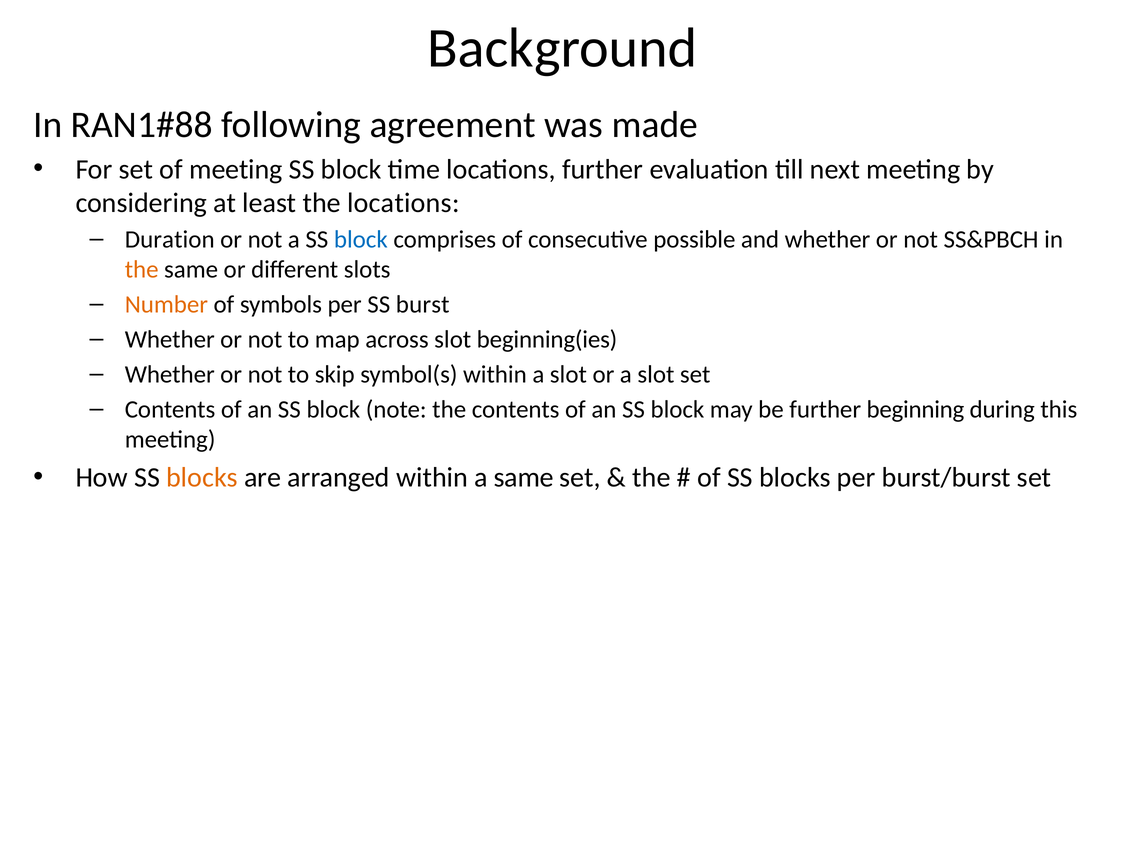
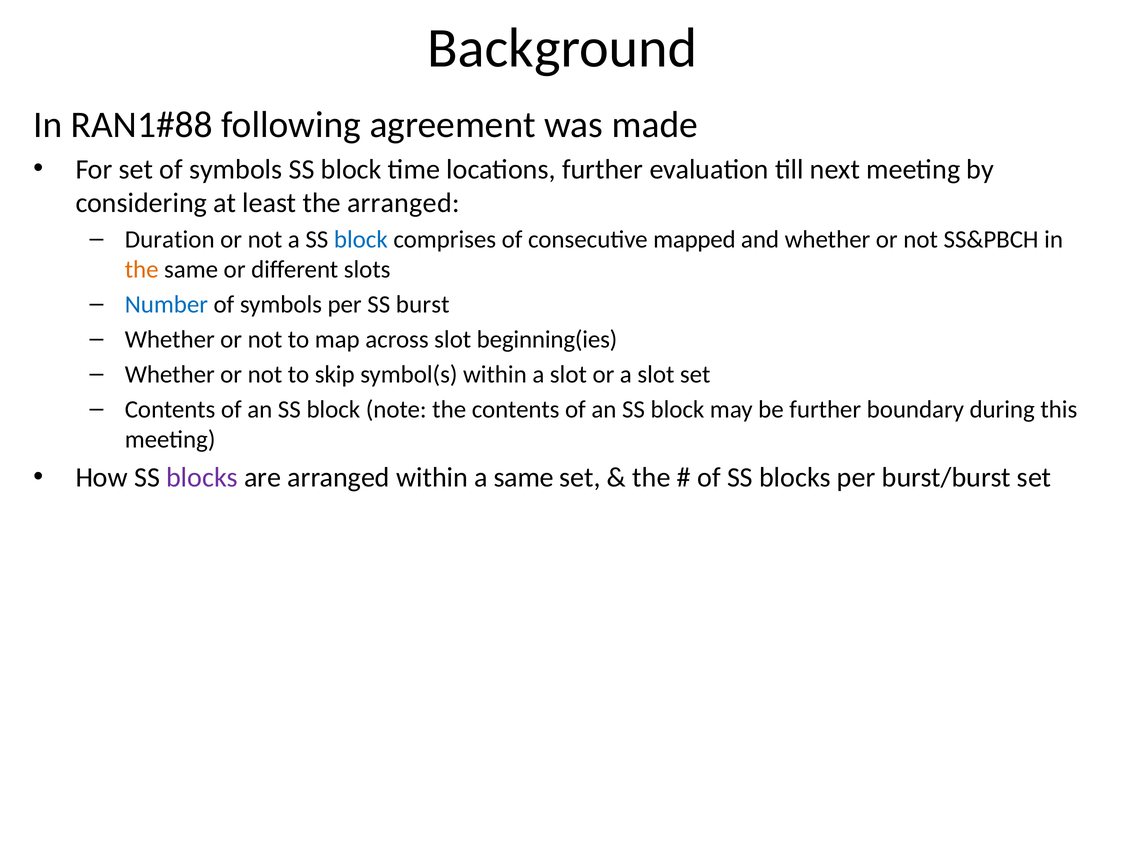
set of meeting: meeting -> symbols (236, 169)
the locations: locations -> arranged (403, 203)
possible: possible -> mapped (694, 240)
Number colour: orange -> blue (166, 305)
beginning: beginning -> boundary (915, 410)
blocks colour: orange -> purple (202, 477)
